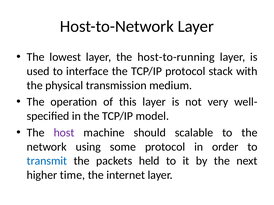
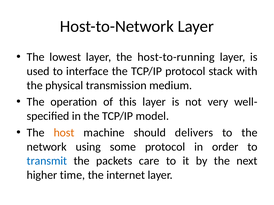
host colour: purple -> orange (64, 133)
scalable: scalable -> delivers (194, 133)
held: held -> care (149, 161)
